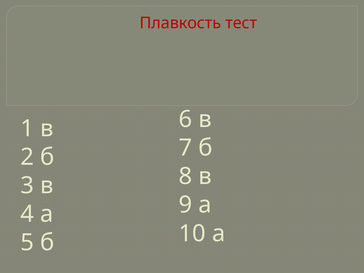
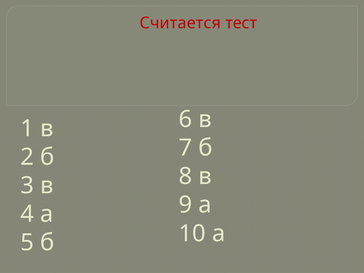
Плавкость: Плавкость -> Считается (180, 23)
